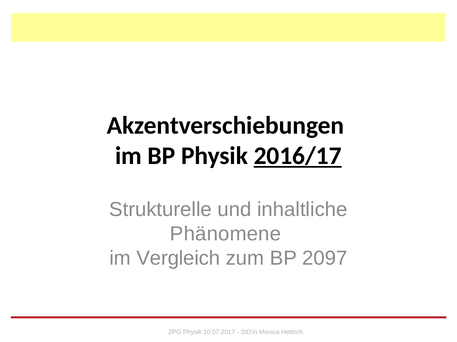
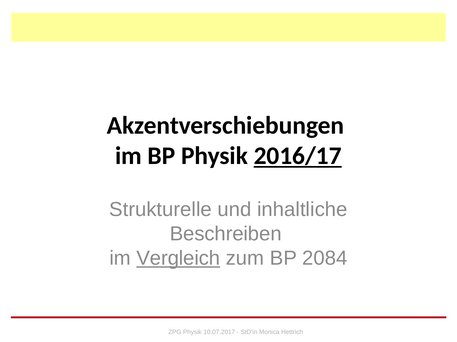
Phänomene: Phänomene -> Beschreiben (226, 234)
Vergleich underline: none -> present (178, 259)
2097: 2097 -> 2084 (325, 259)
